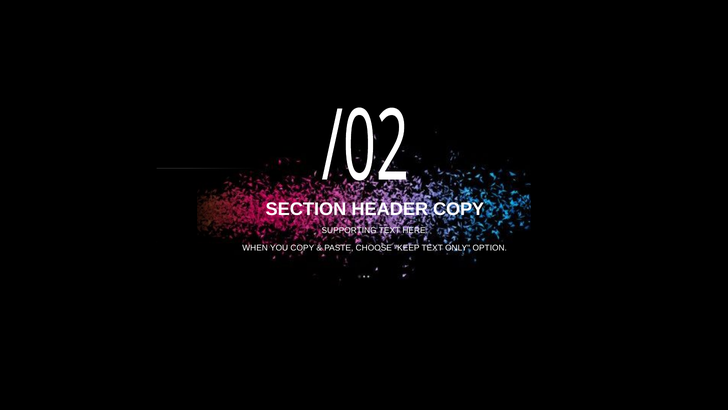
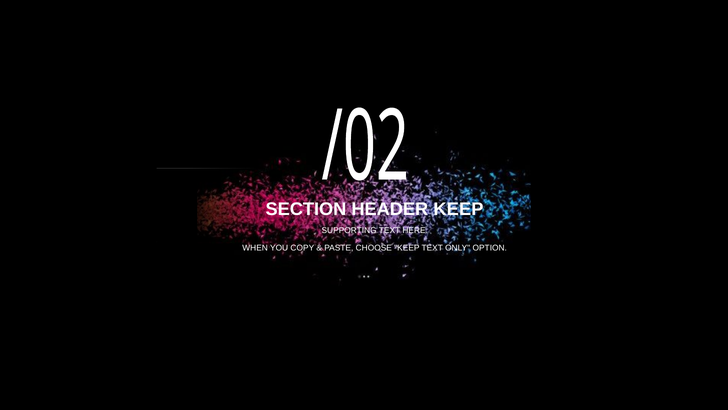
HEADER COPY: COPY -> KEEP (458, 209)
